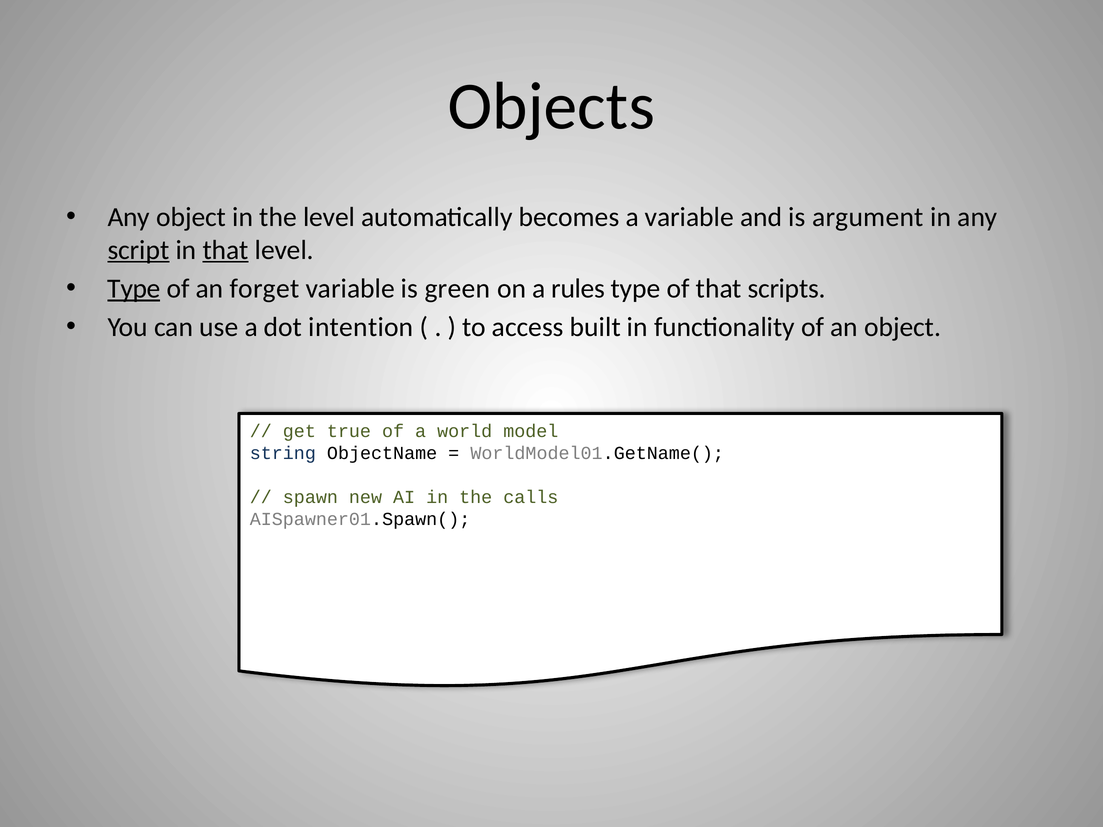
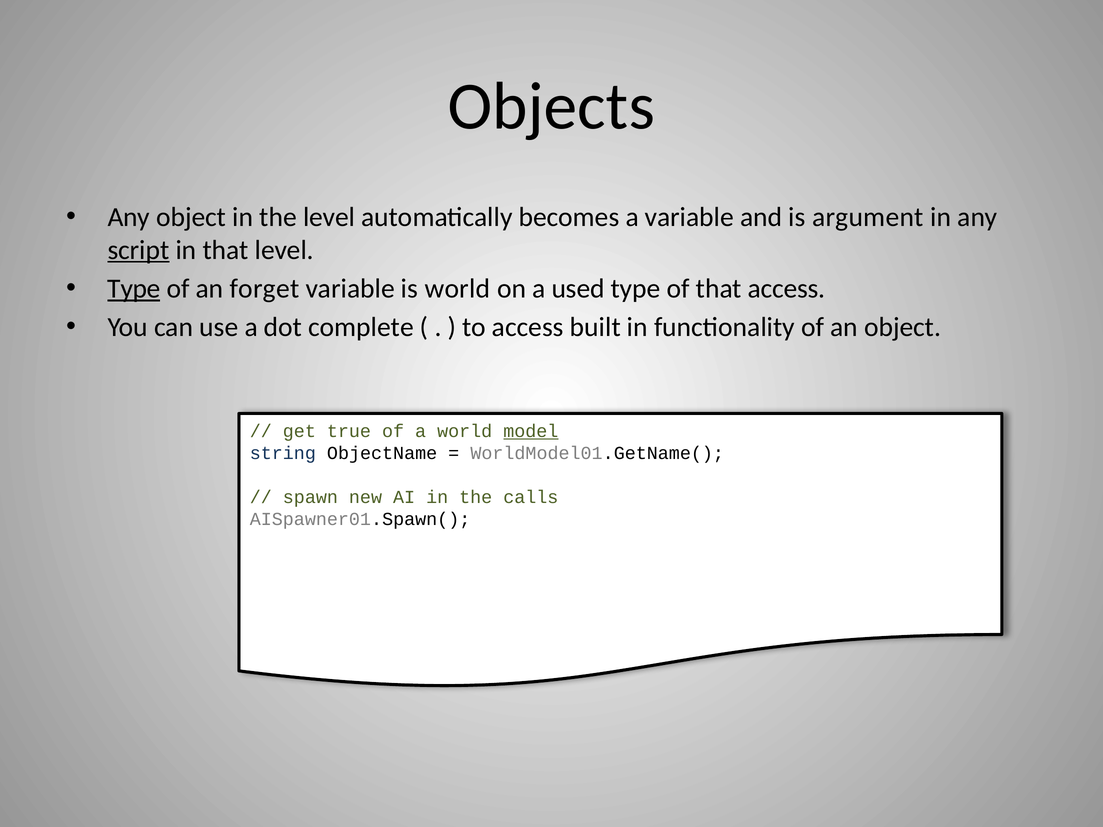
that underline: present -> none (226, 250)
is green: green -> world (457, 289)
rules: rules -> used (578, 289)
that scripts: scripts -> access (787, 289)
intention: intention -> complete (361, 327)
model underline: none -> present (531, 431)
